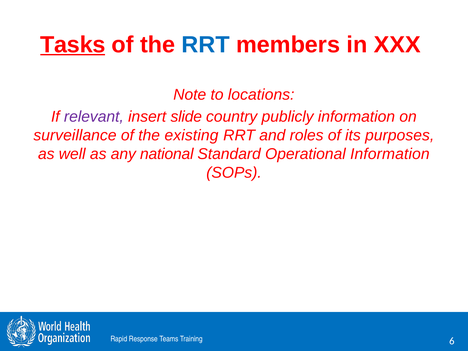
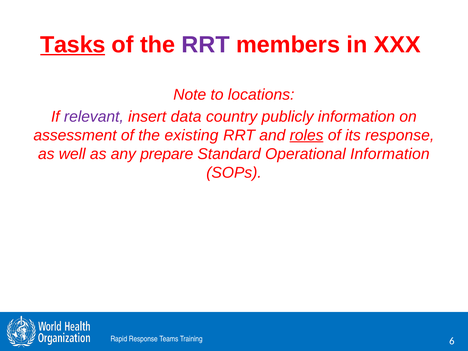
RRT colour: blue -> purple (206, 45)
slide: slide -> data (186, 117)
surveillance: surveillance -> assessment (75, 135)
roles underline: none -> present (307, 135)
its purposes: purposes -> response (400, 135)
national: national -> prepare (167, 154)
